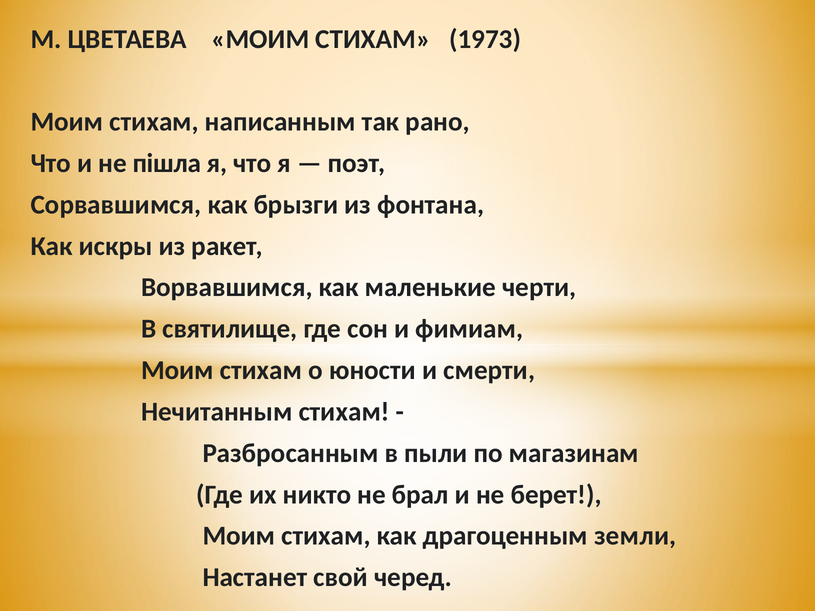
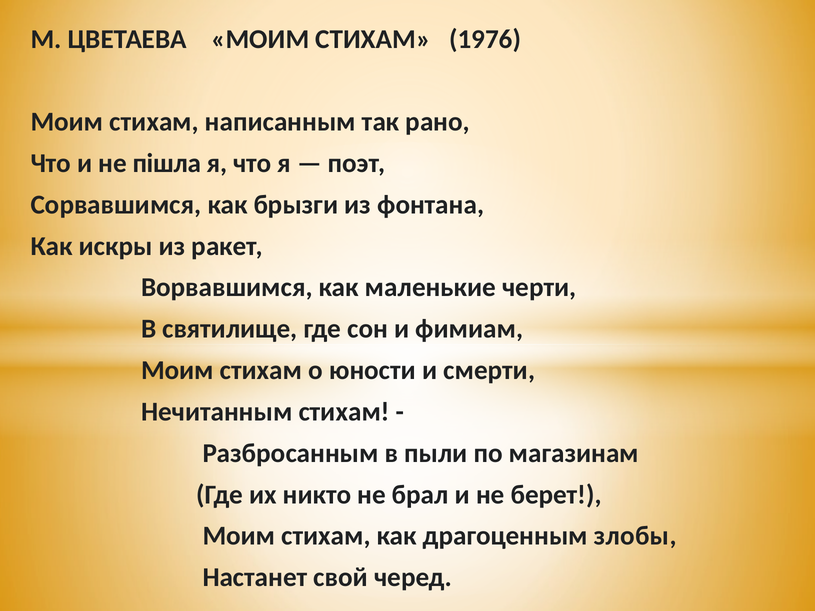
1973: 1973 -> 1976 (485, 39)
земли: земли -> злобы (635, 536)
